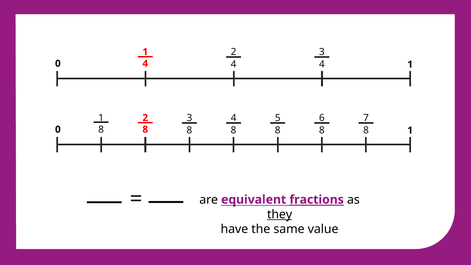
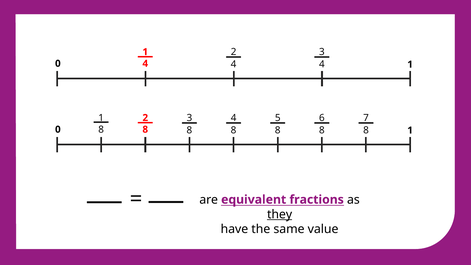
fractions underline: present -> none (317, 200)
